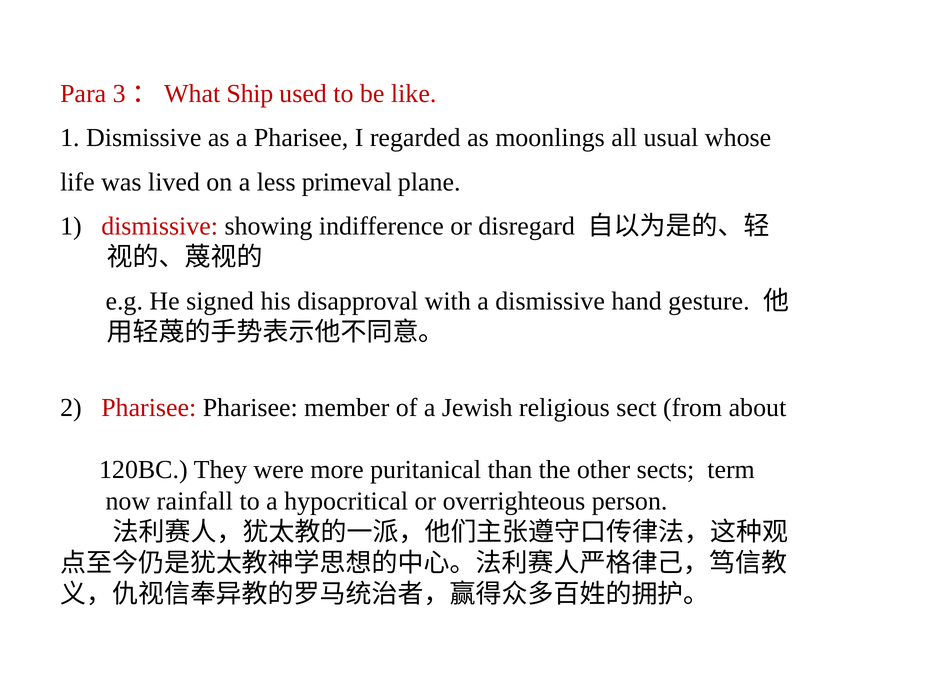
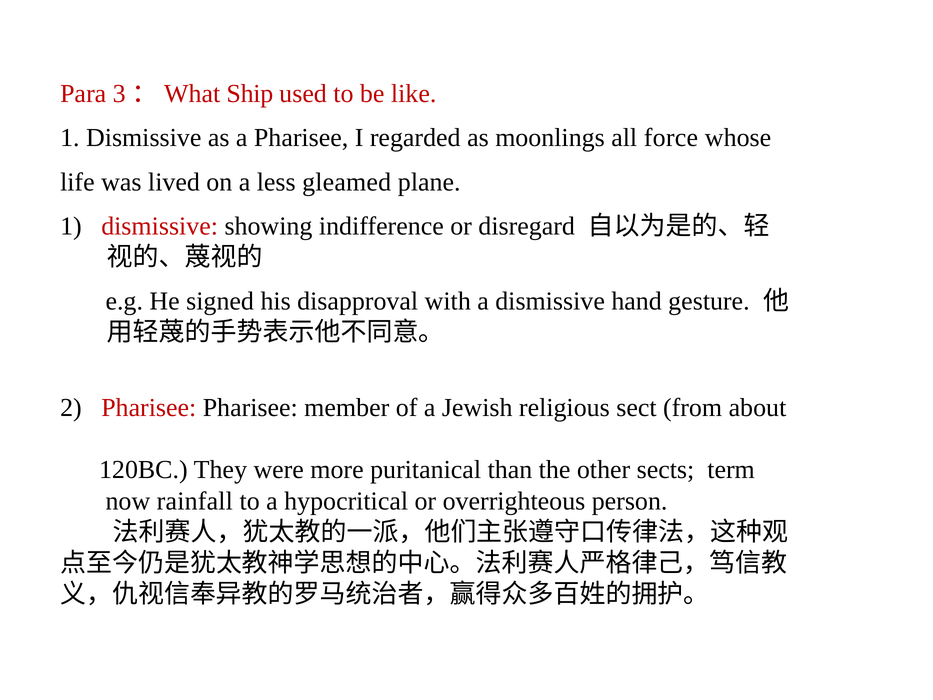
usual: usual -> force (671, 138)
primeval: primeval -> gleamed (347, 182)
